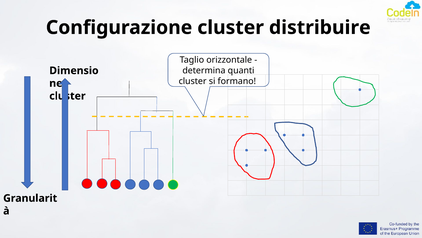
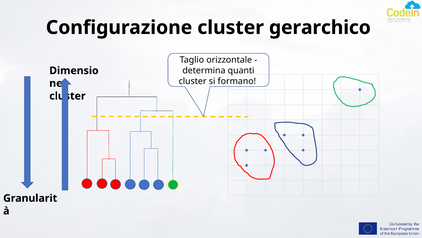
distribuire: distribuire -> gerarchico (320, 27)
